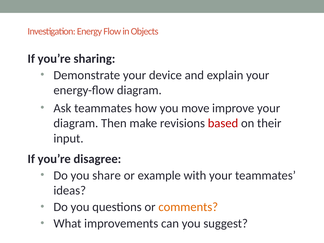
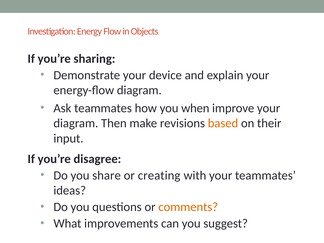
move: move -> when (195, 108)
based colour: red -> orange (223, 123)
example: example -> creating (159, 175)
